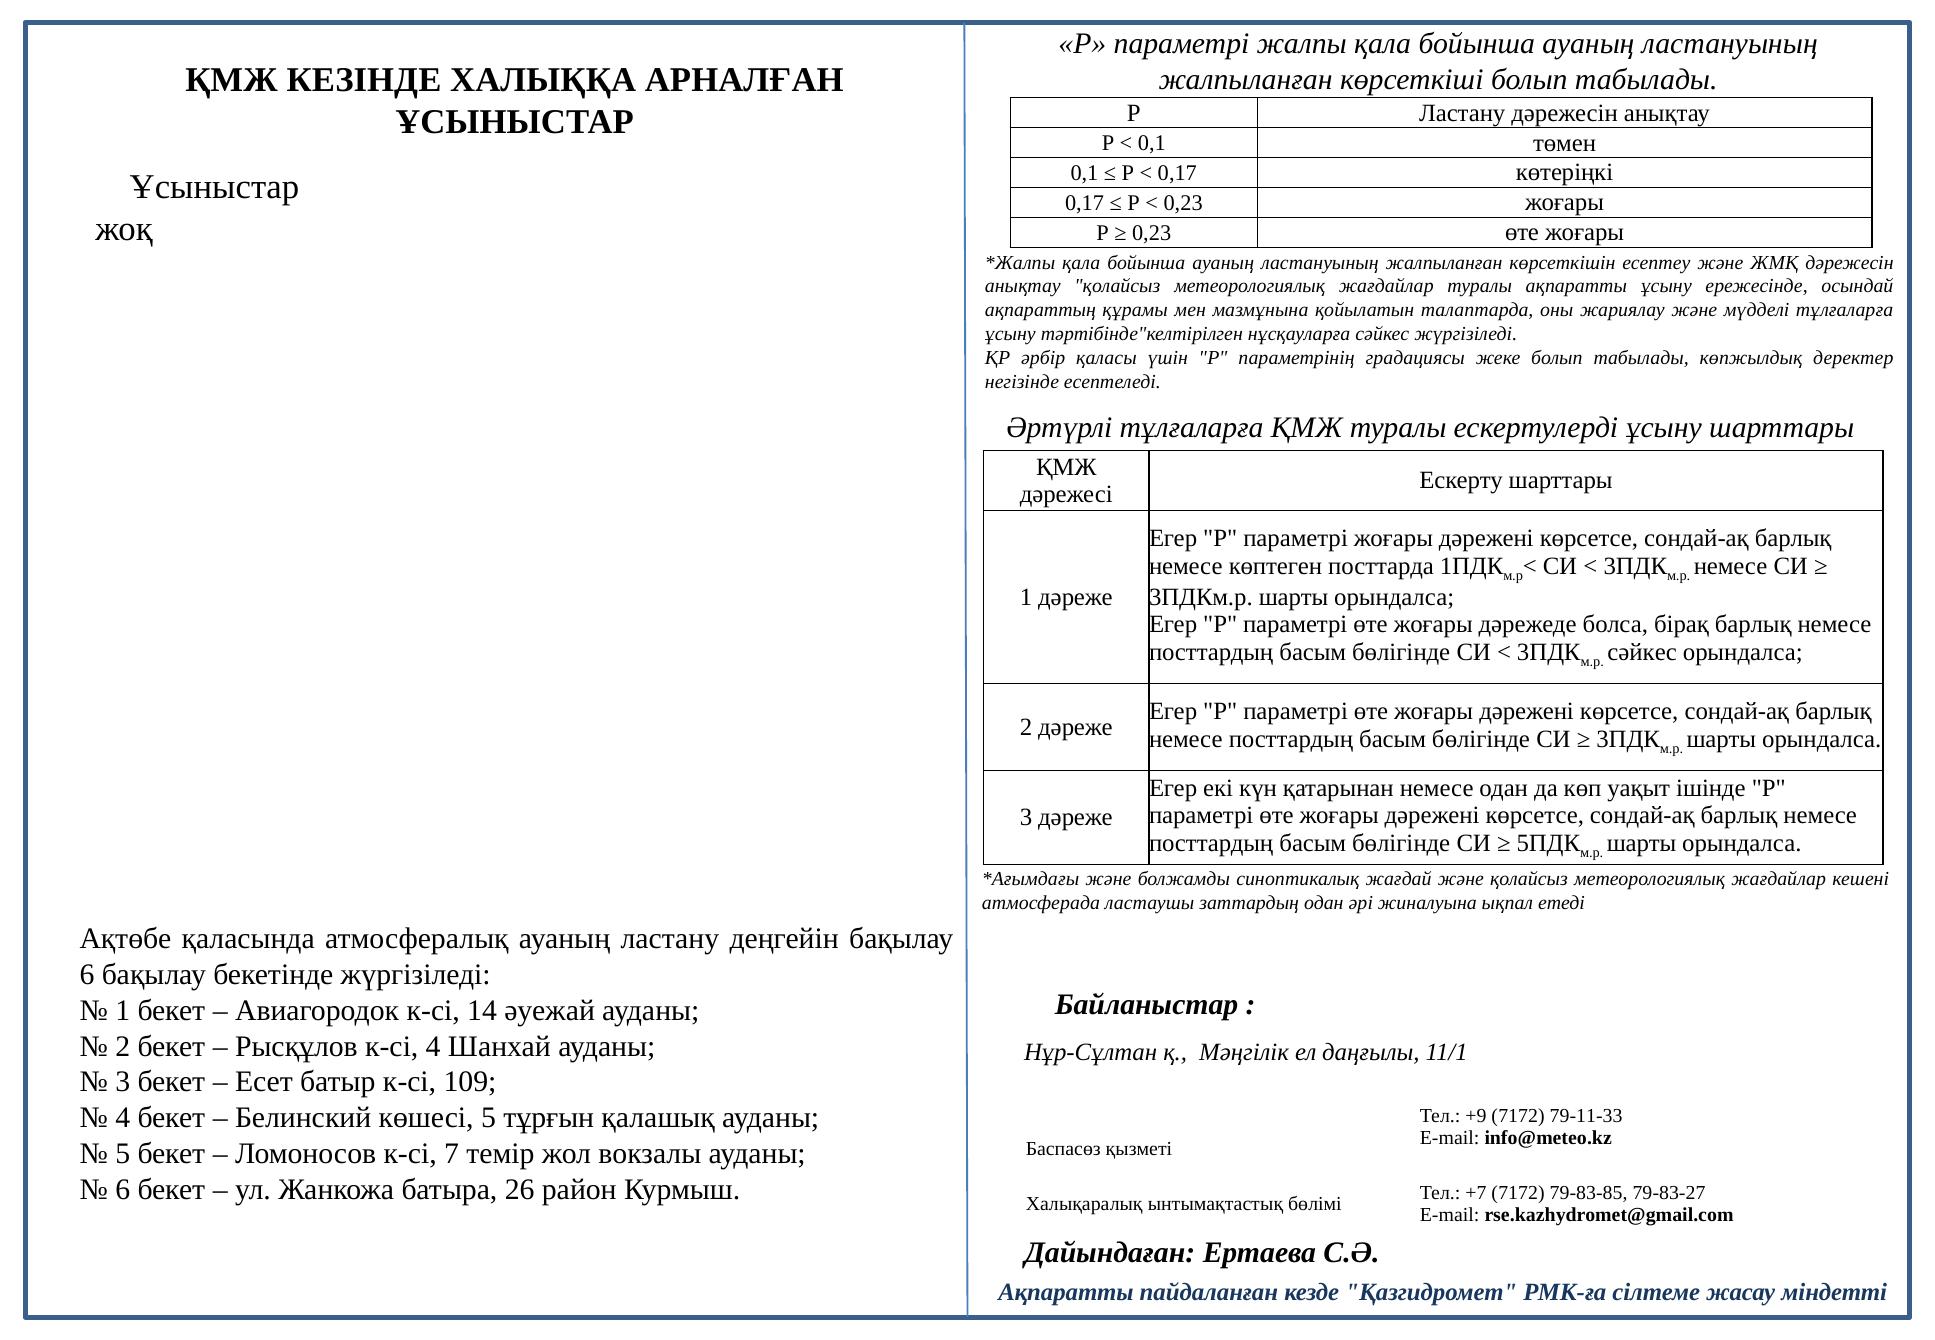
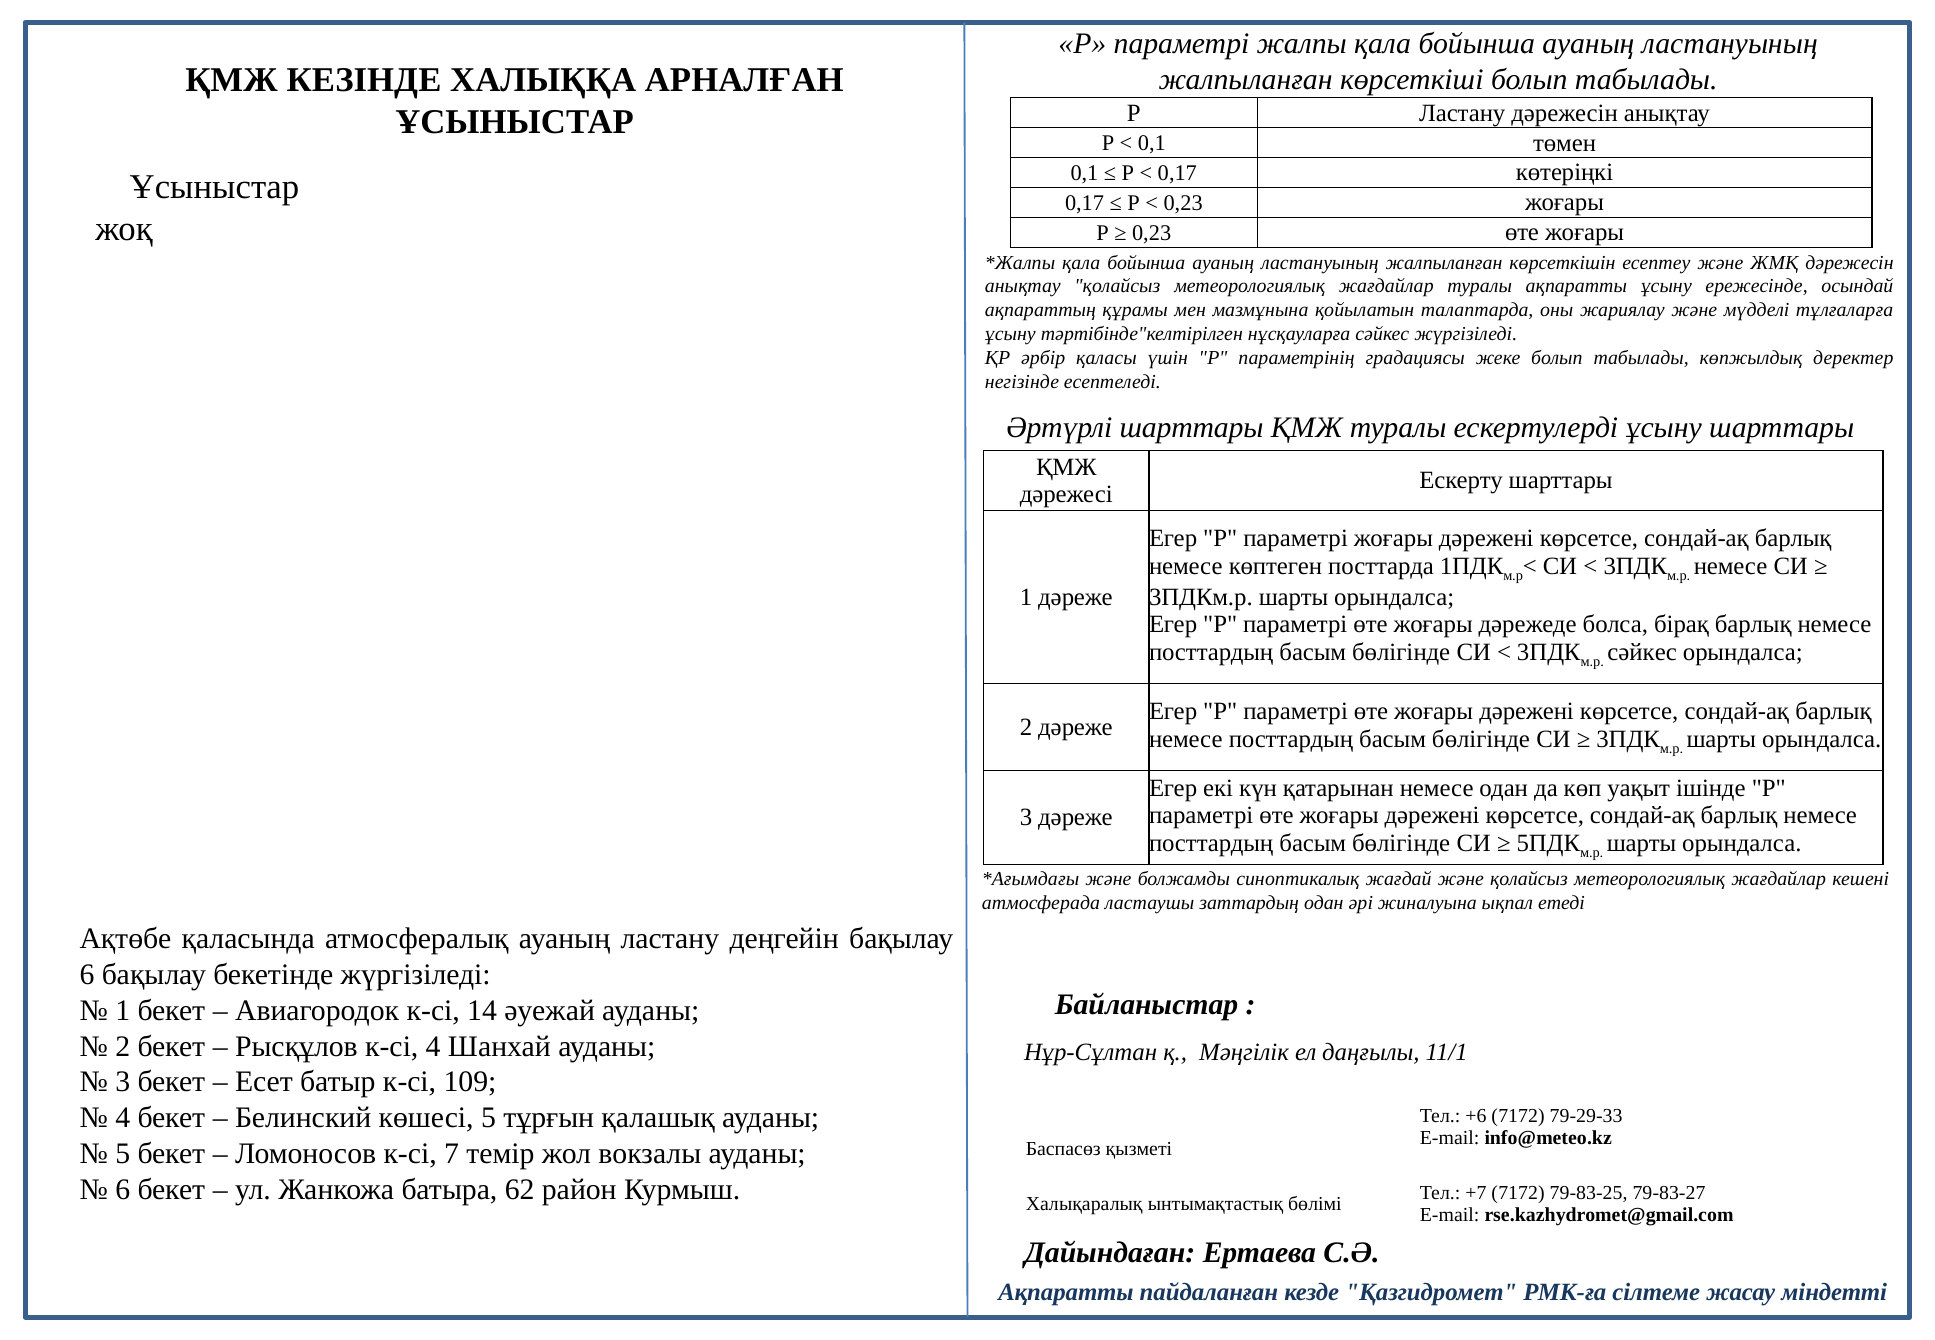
Әртүрлі тұлғаларға: тұлғаларға -> шарттары (1192, 427)
+9: +9 -> +6 (1476, 1115)
79-11-33: 79-11-33 -> 79-29-33 (1586, 1115)
26: 26 -> 62 (520, 1189)
79-83-85: 79-83-85 -> 79-83-25 (1589, 1193)
